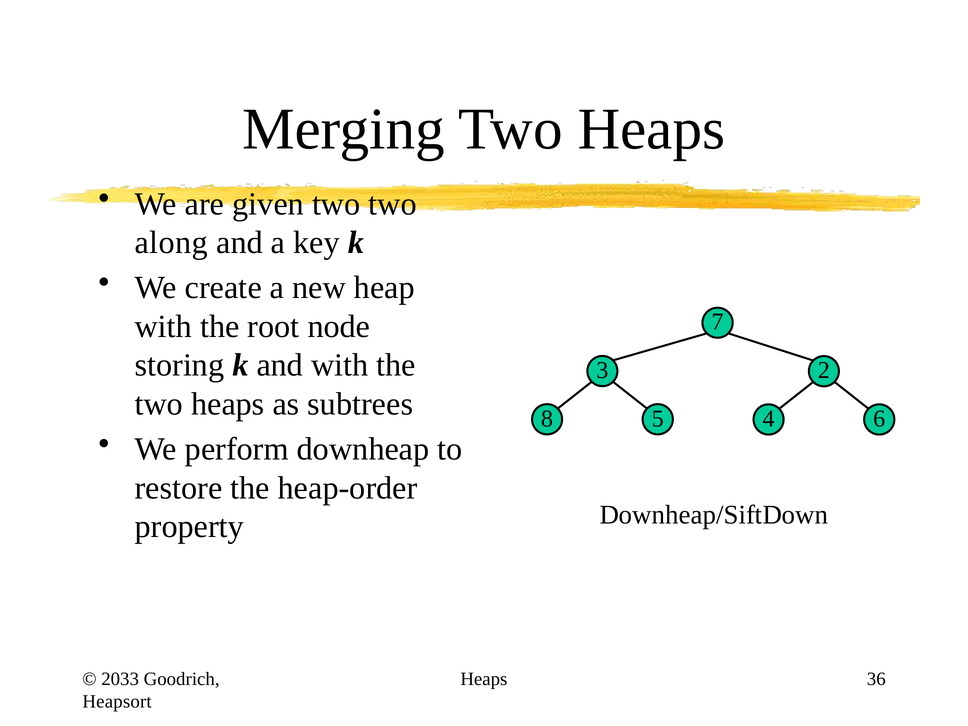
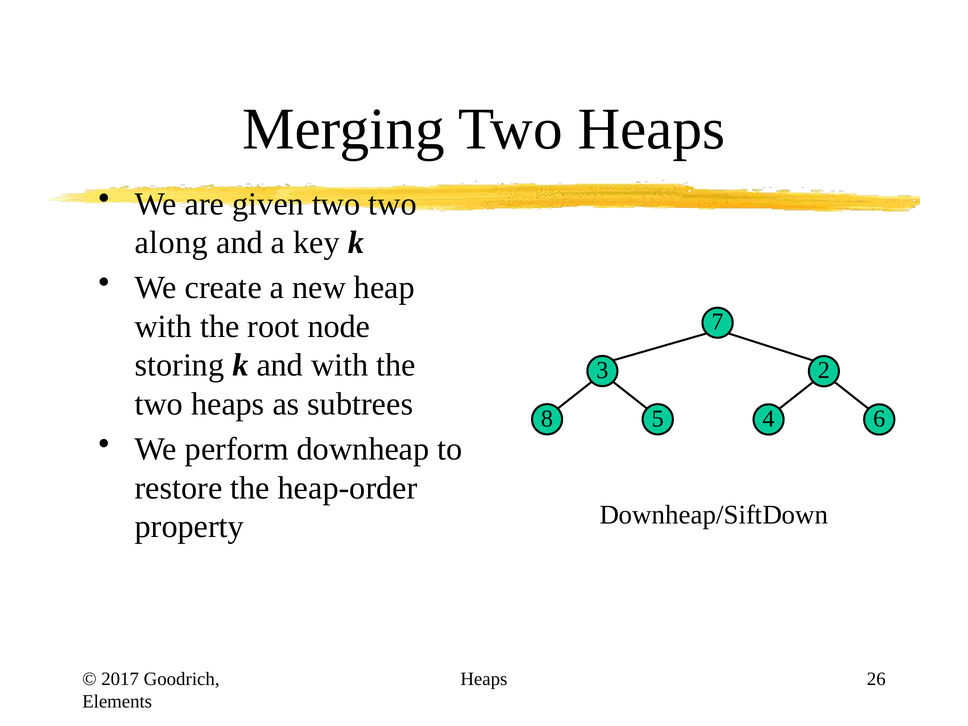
2033: 2033 -> 2017 (120, 679)
36: 36 -> 26 (876, 679)
Heapsort: Heapsort -> Elements (117, 702)
